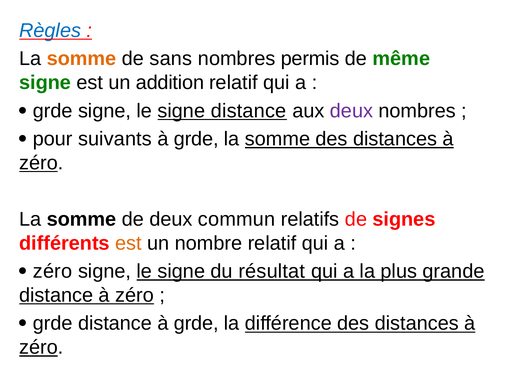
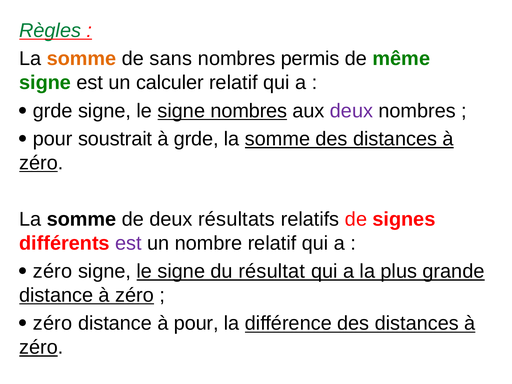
Règles colour: blue -> green (50, 30)
addition: addition -> calculer (170, 83)
signe distance: distance -> nombres (249, 111)
suivants: suivants -> soustrait (115, 139)
commun: commun -> résultats (237, 219)
est colour: orange -> purple (128, 243)
grde: grde -> zéro (53, 323)
distance à grde: grde -> pour (196, 323)
